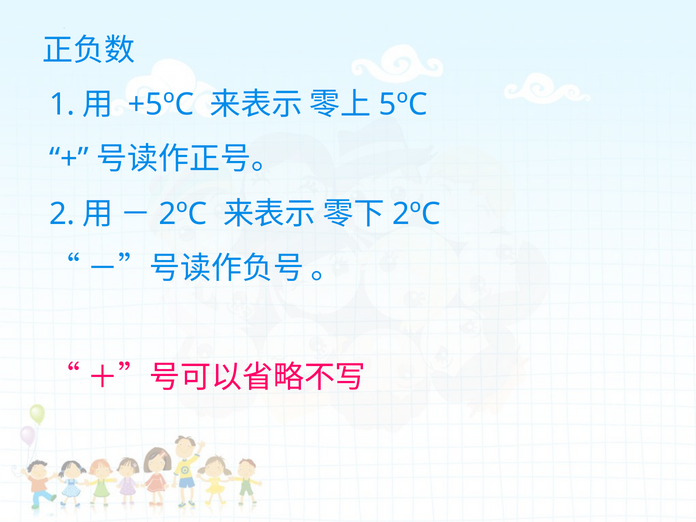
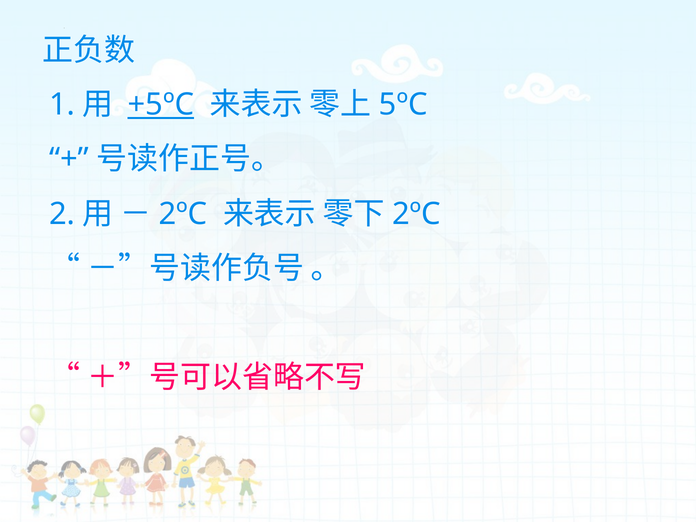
+5ºC underline: none -> present (161, 105)
